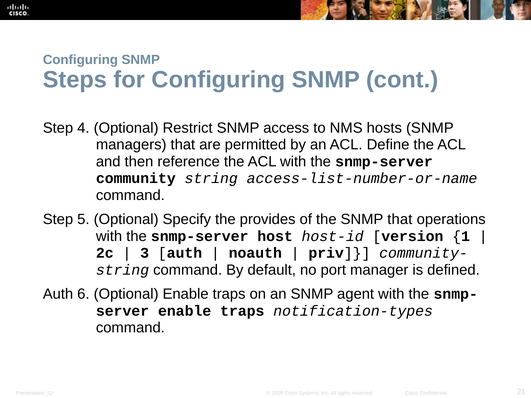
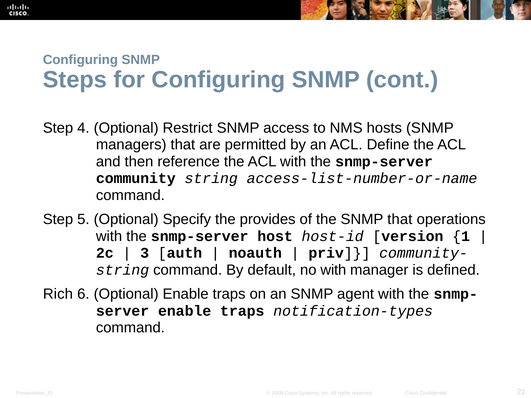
no port: port -> with (333, 270)
Auth: Auth -> Rich (58, 294)
